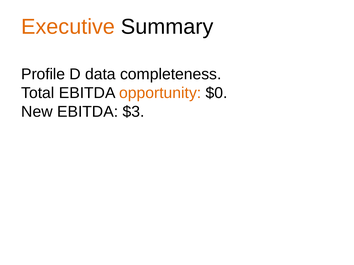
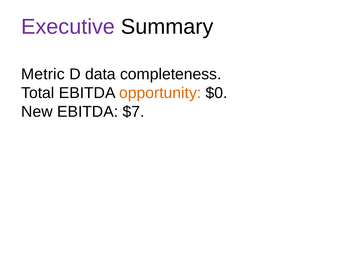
Executive colour: orange -> purple (68, 27)
Profile: Profile -> Metric (43, 74)
$3: $3 -> $7 (134, 112)
